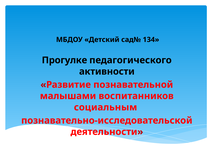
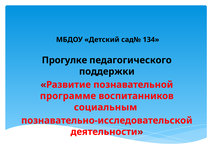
активности: активности -> поддержки (107, 71)
малышами: малышами -> программе (68, 96)
